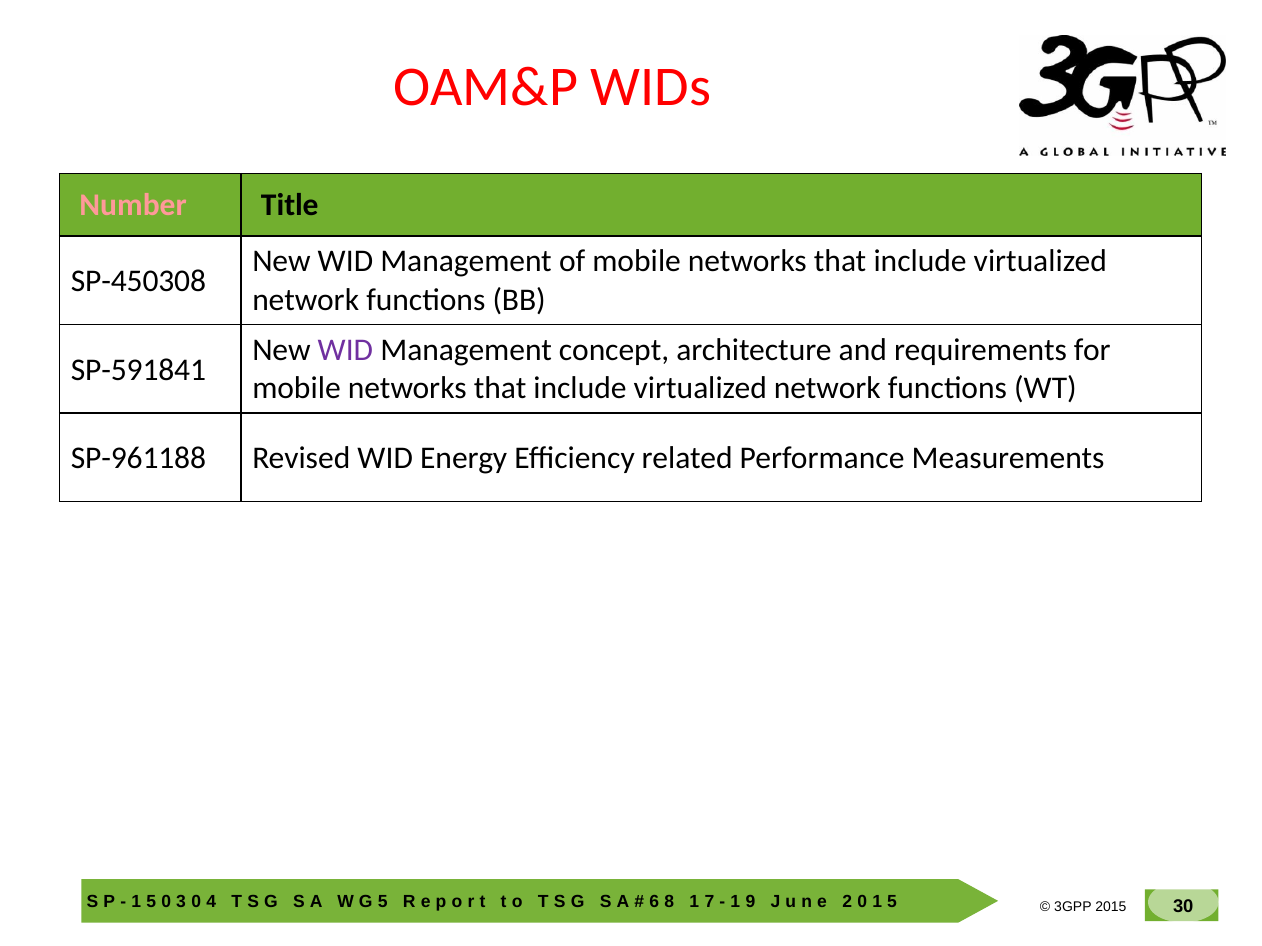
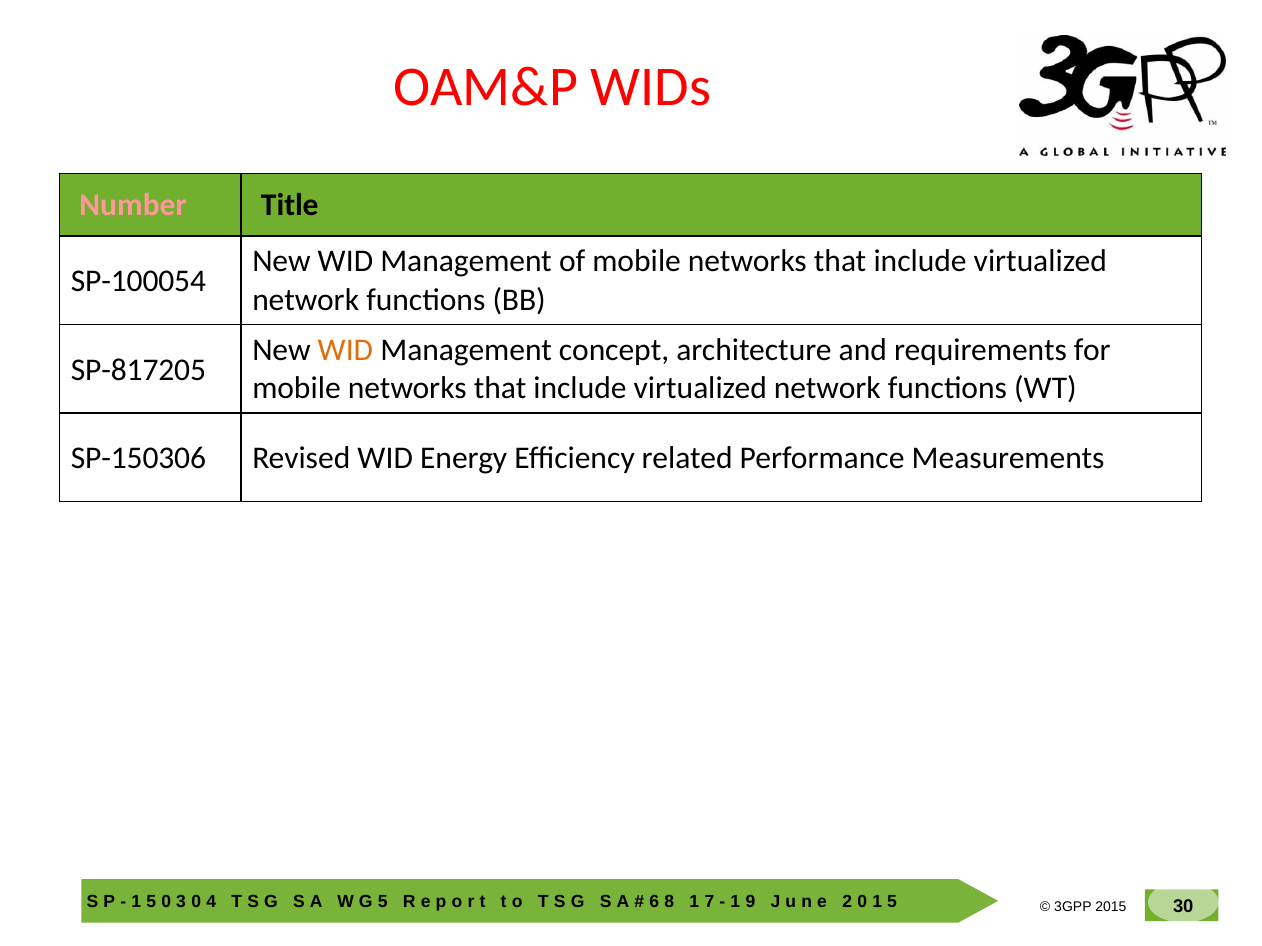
SP-450308: SP-450308 -> SP-100054 (138, 281)
WID colour: purple -> orange (345, 350)
SP-591841: SP-591841 -> SP-817205 (138, 370)
SP-961188: SP-961188 -> SP-150306 (138, 459)
